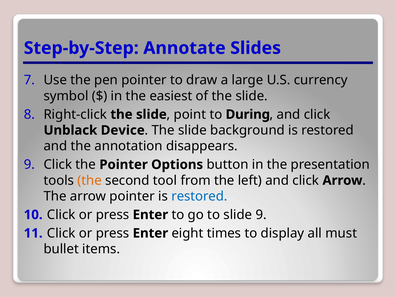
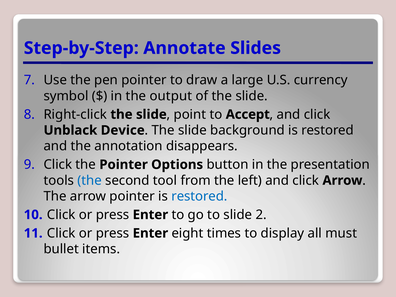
easiest: easiest -> output (171, 96)
During: During -> Accept (248, 114)
the colour: orange -> blue (90, 180)
slide 9: 9 -> 2 (261, 215)
